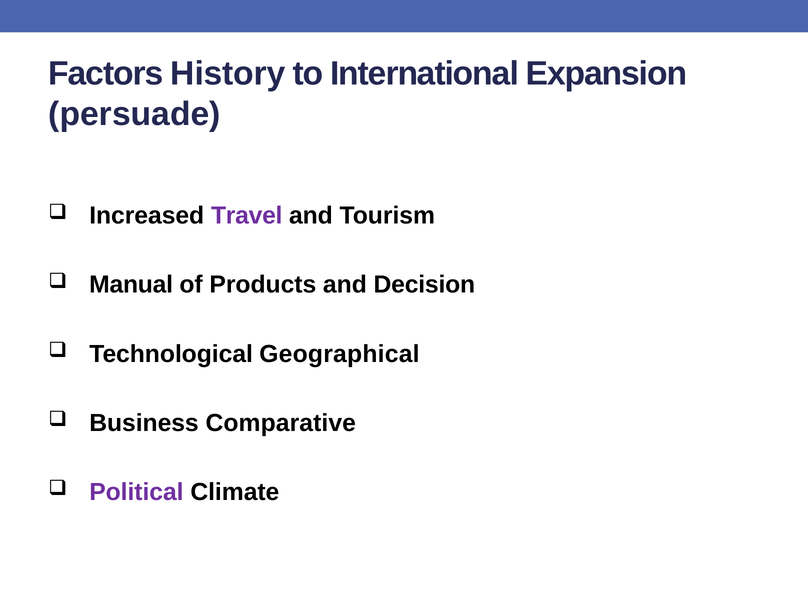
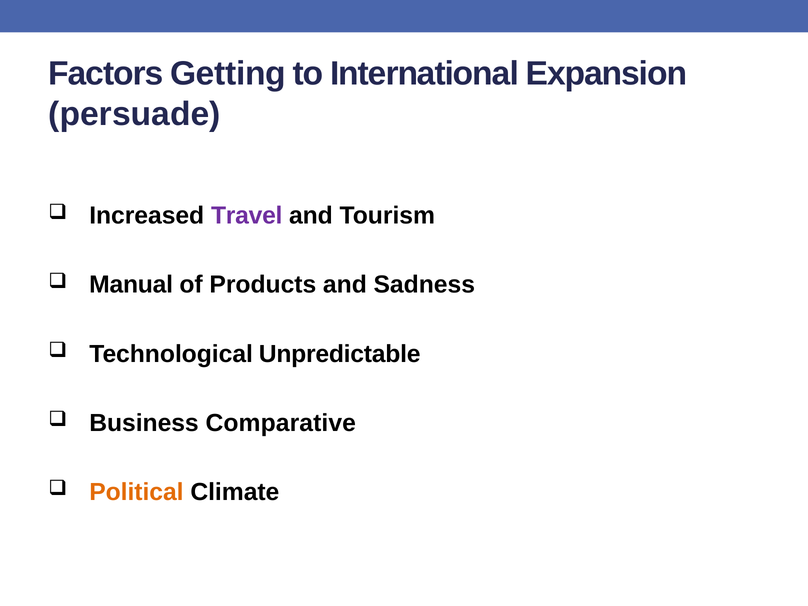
History: History -> Getting (228, 74)
Decision: Decision -> Sadness (424, 285)
Geographical: Geographical -> Unpredictable (340, 354)
Political colour: purple -> orange (136, 492)
